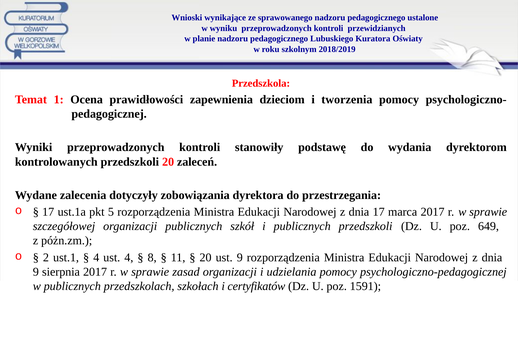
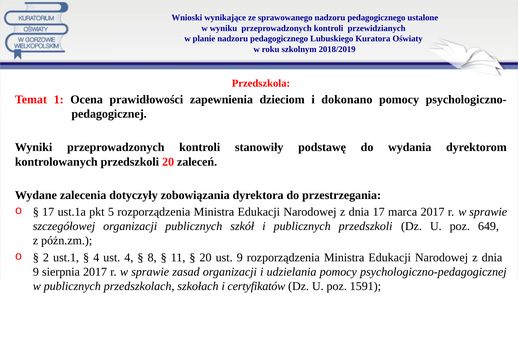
tworzenia: tworzenia -> dokonano (347, 99)
